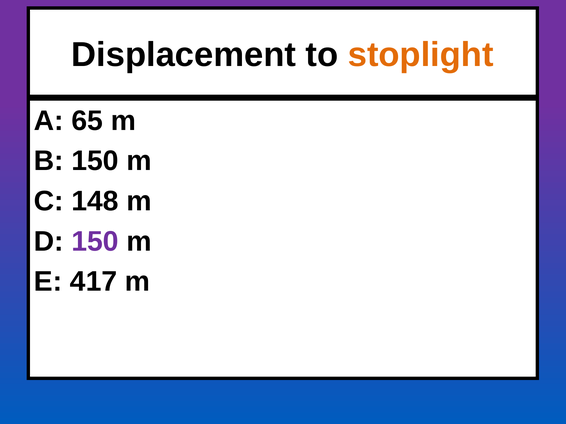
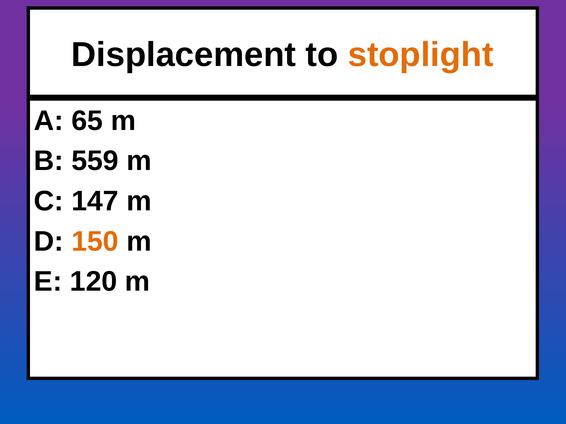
B 150: 150 -> 559 (95, 161)
148: 148 -> 147 (95, 201)
150 colour: purple -> orange (95, 242)
417: 417 -> 120 (94, 282)
